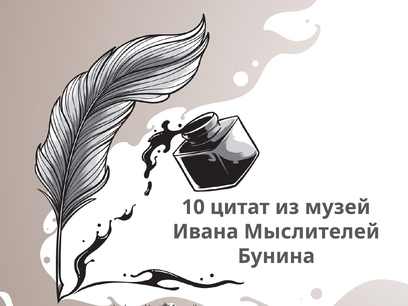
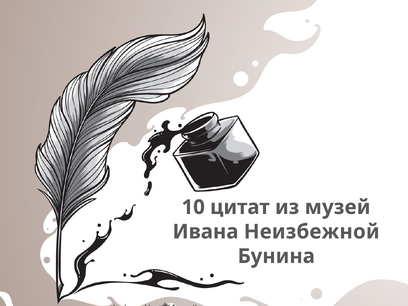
Мыслителей: Мыслителей -> Неизбежной (312, 232)
